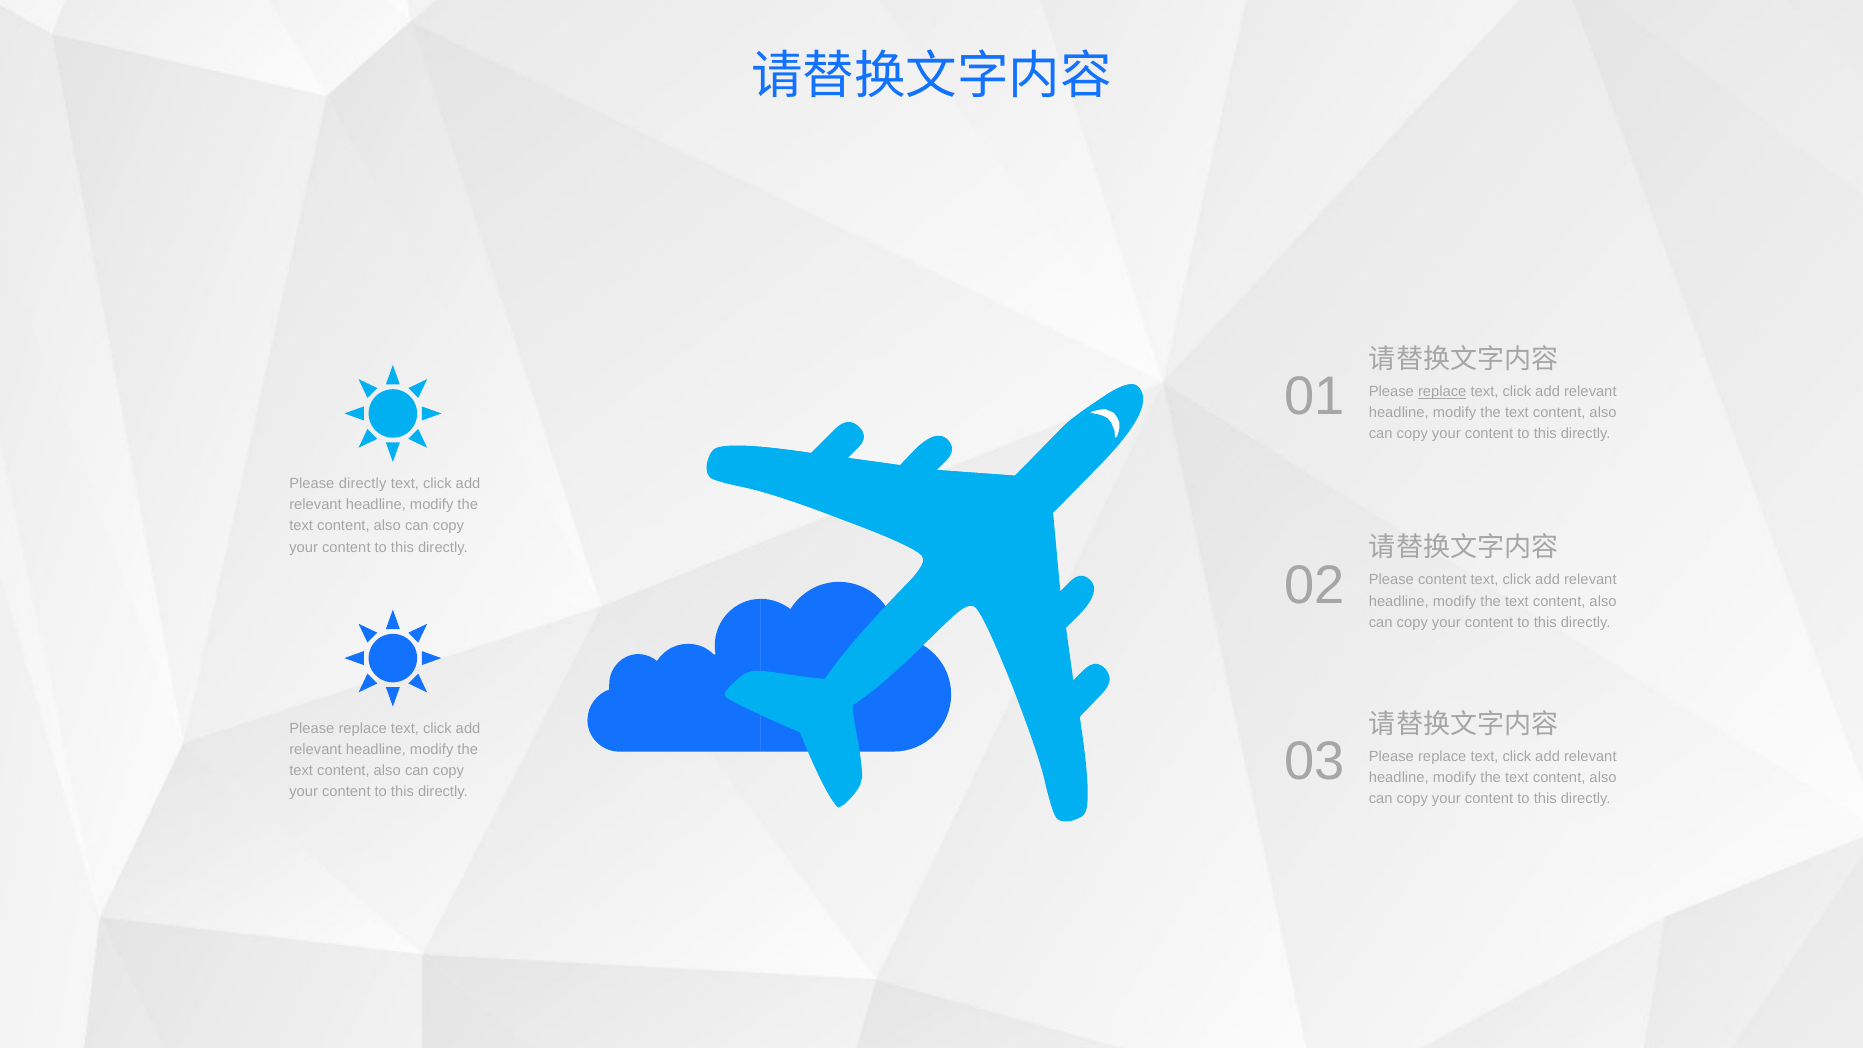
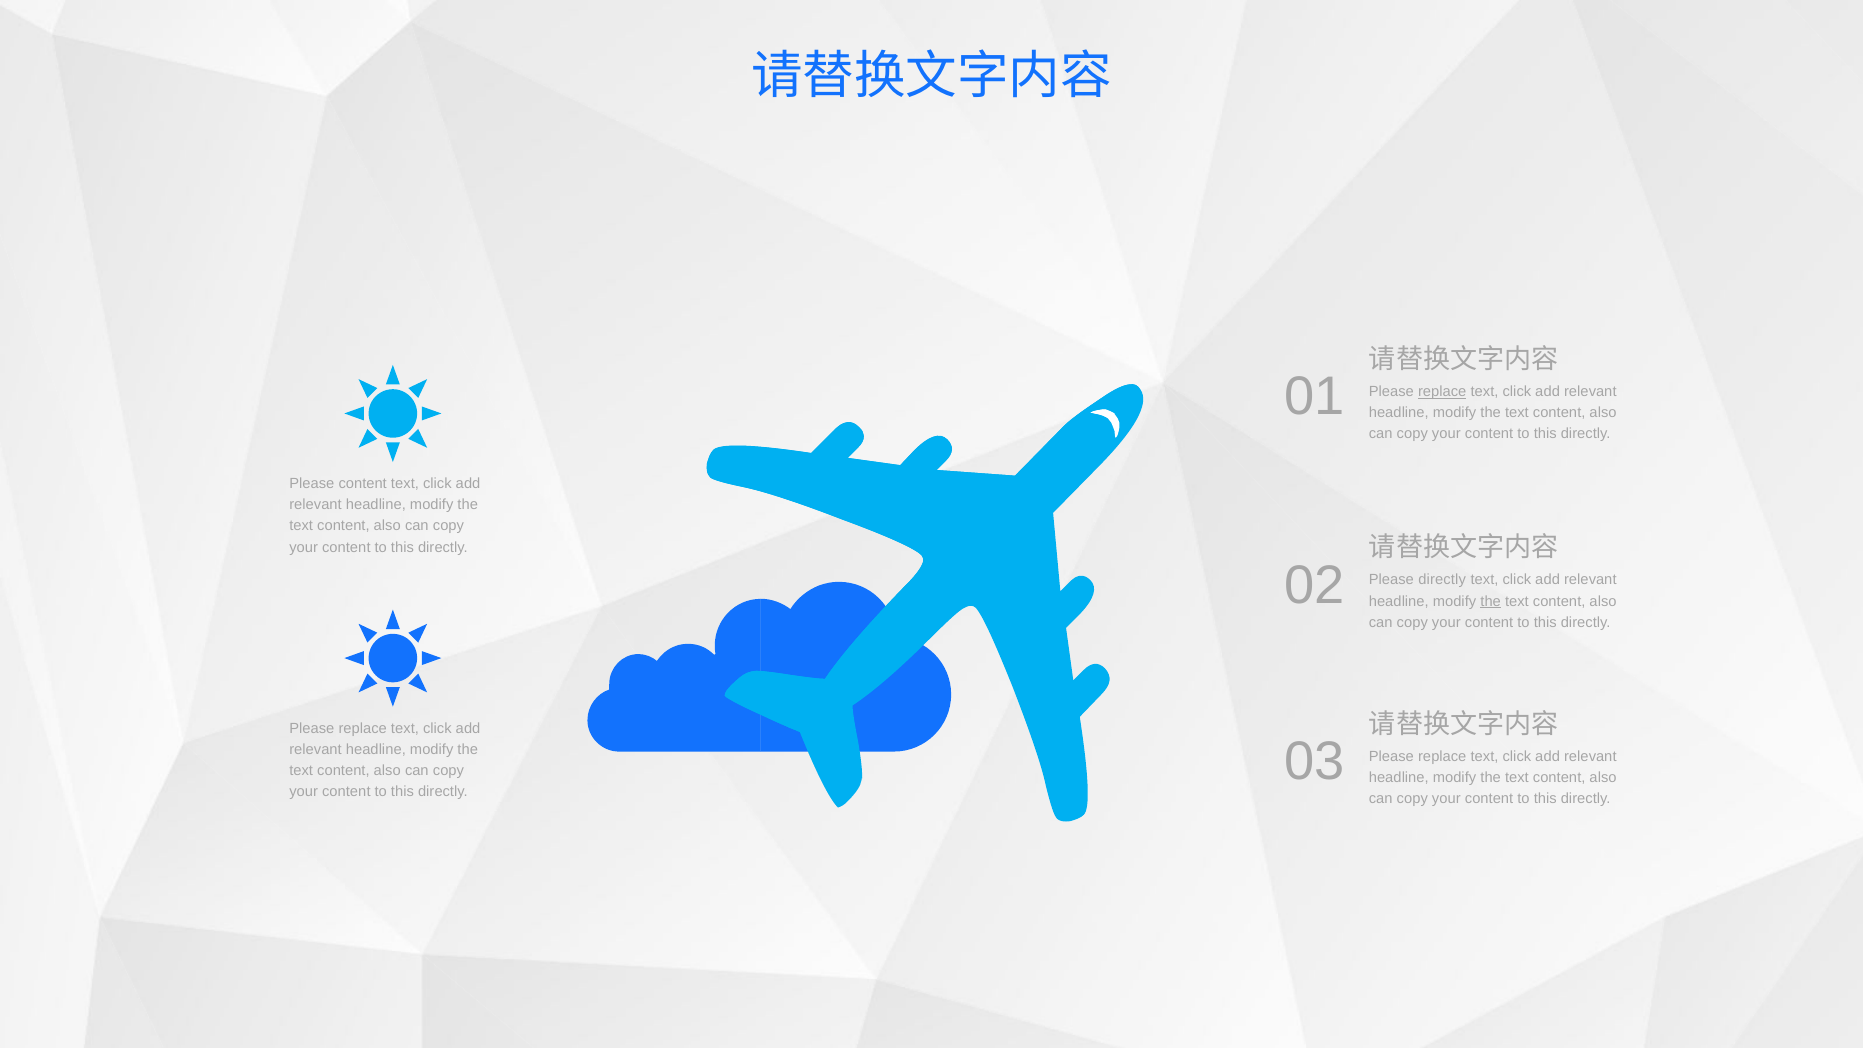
Please directly: directly -> content (363, 484)
Please content: content -> directly (1442, 580)
the underline: none -> present (1491, 601)
